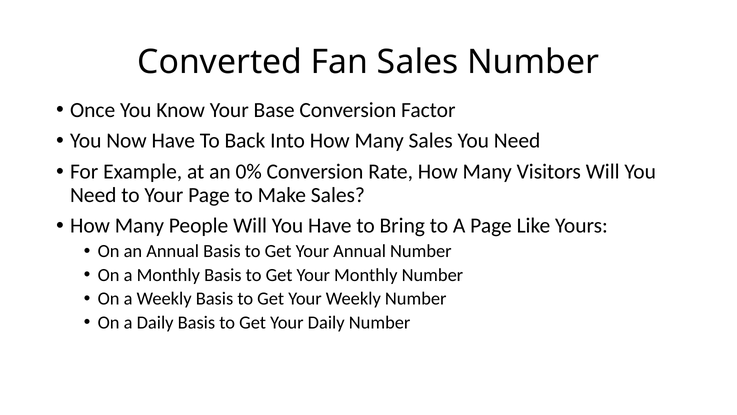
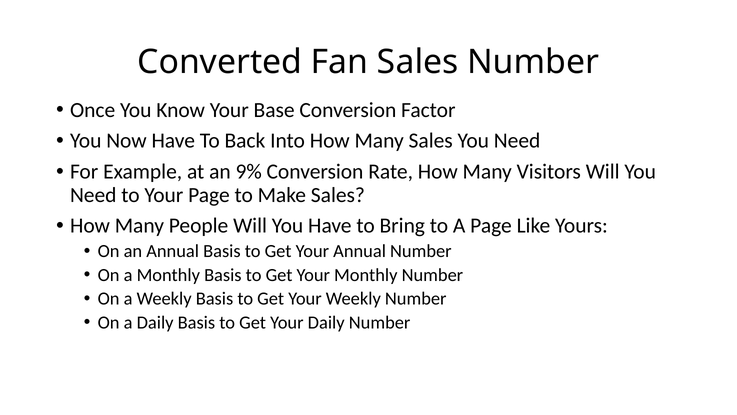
0%: 0% -> 9% (249, 172)
